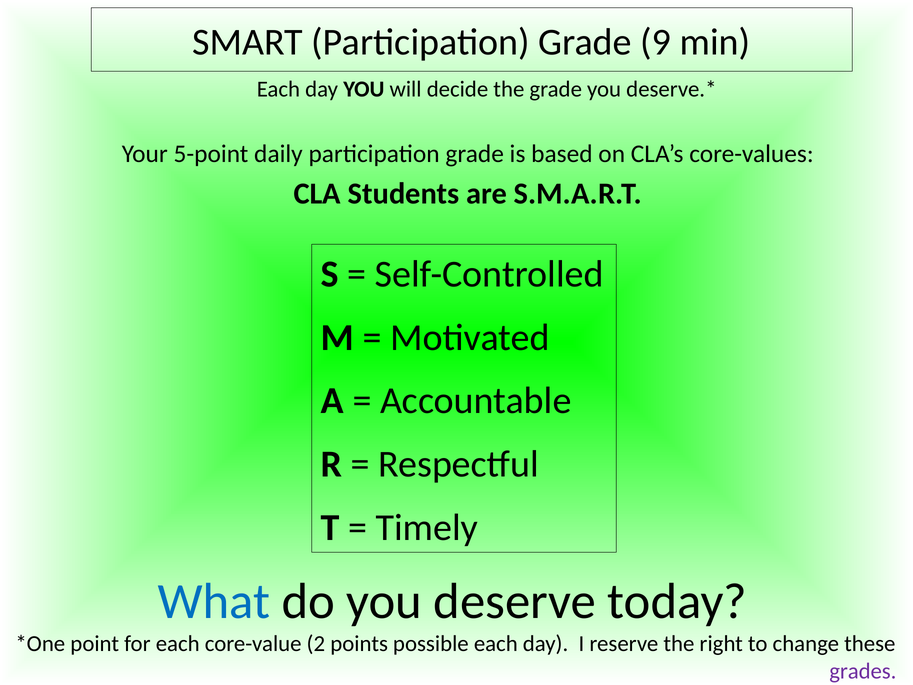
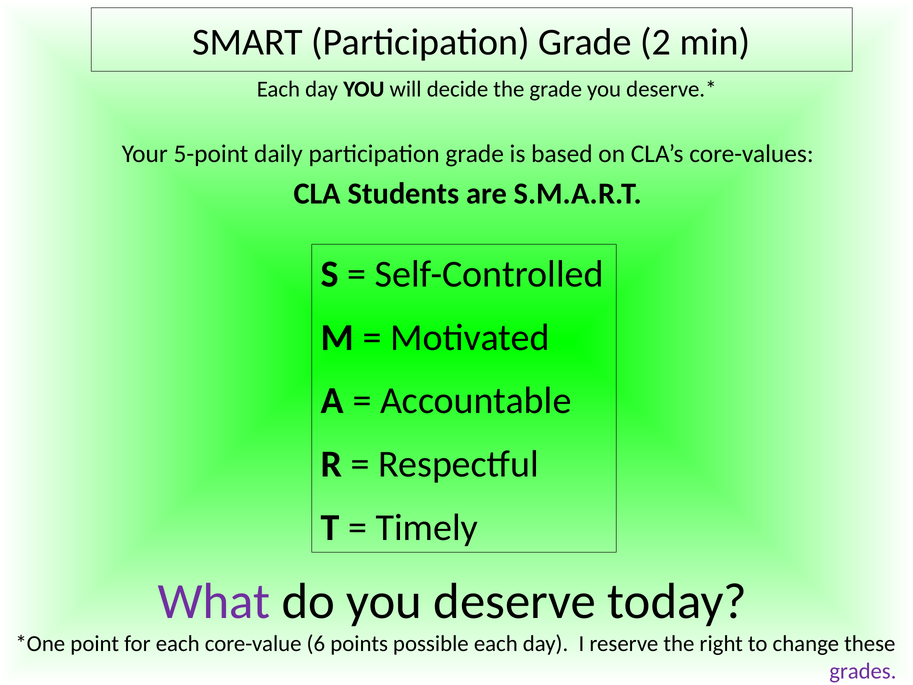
9: 9 -> 2 (656, 42)
What colour: blue -> purple (214, 601)
2: 2 -> 6 (316, 644)
